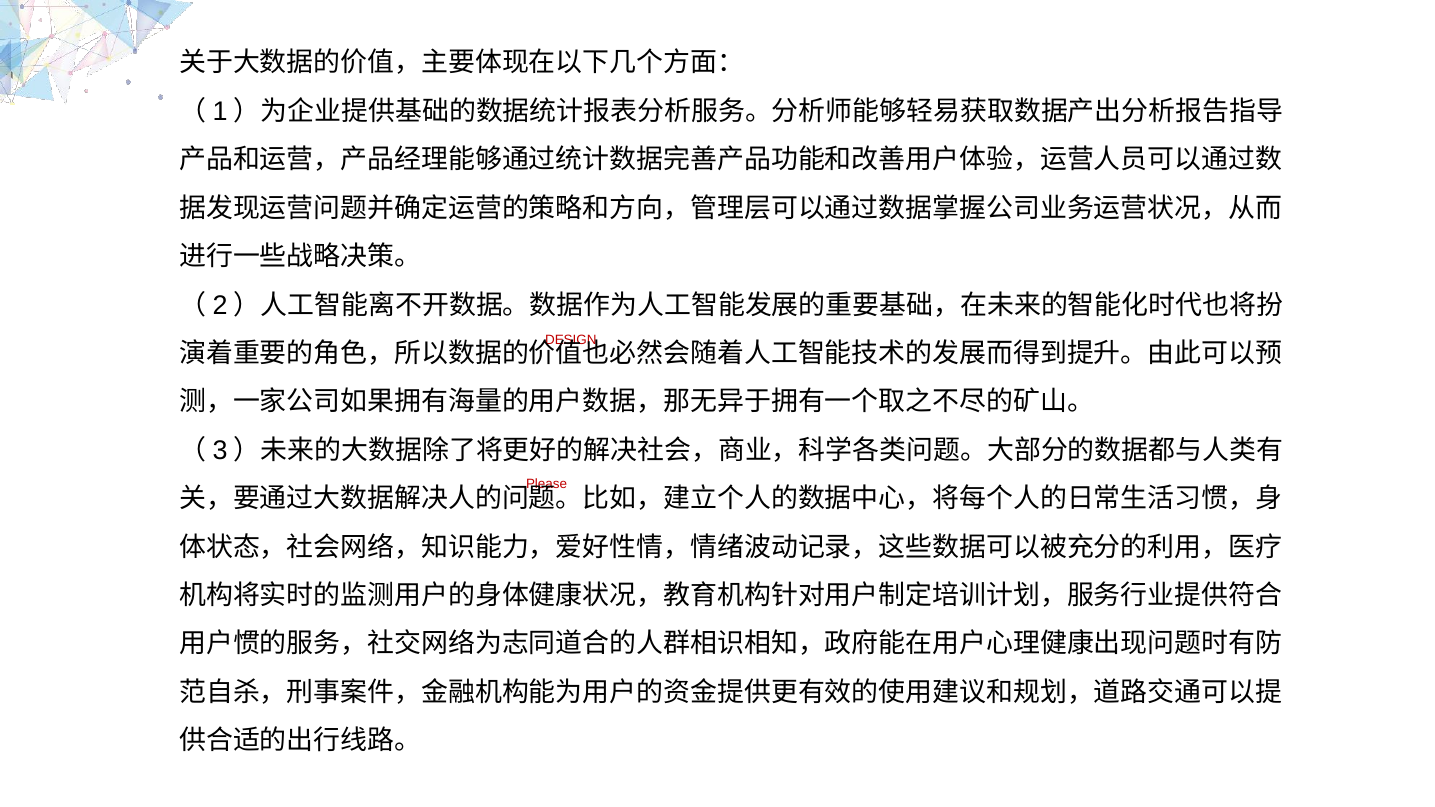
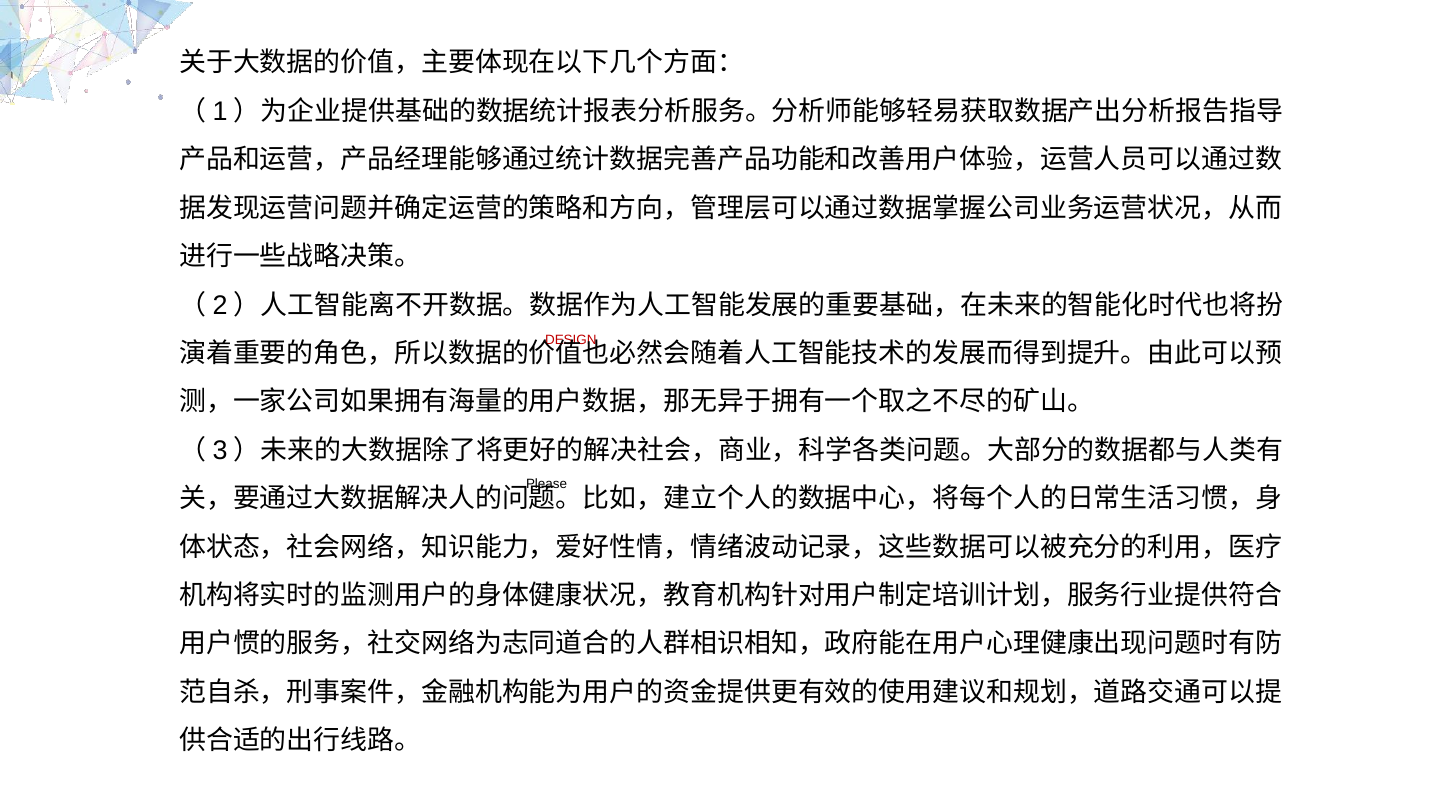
Please colour: red -> black (547, 484)
